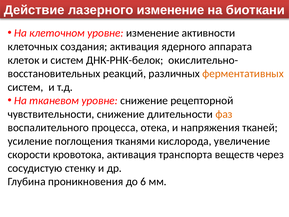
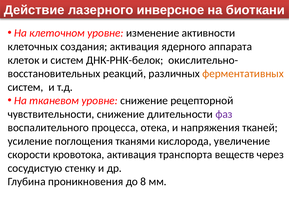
лазерного изменение: изменение -> инверсное (170, 10)
фаз colour: orange -> purple (224, 114)
6: 6 -> 8 (143, 181)
